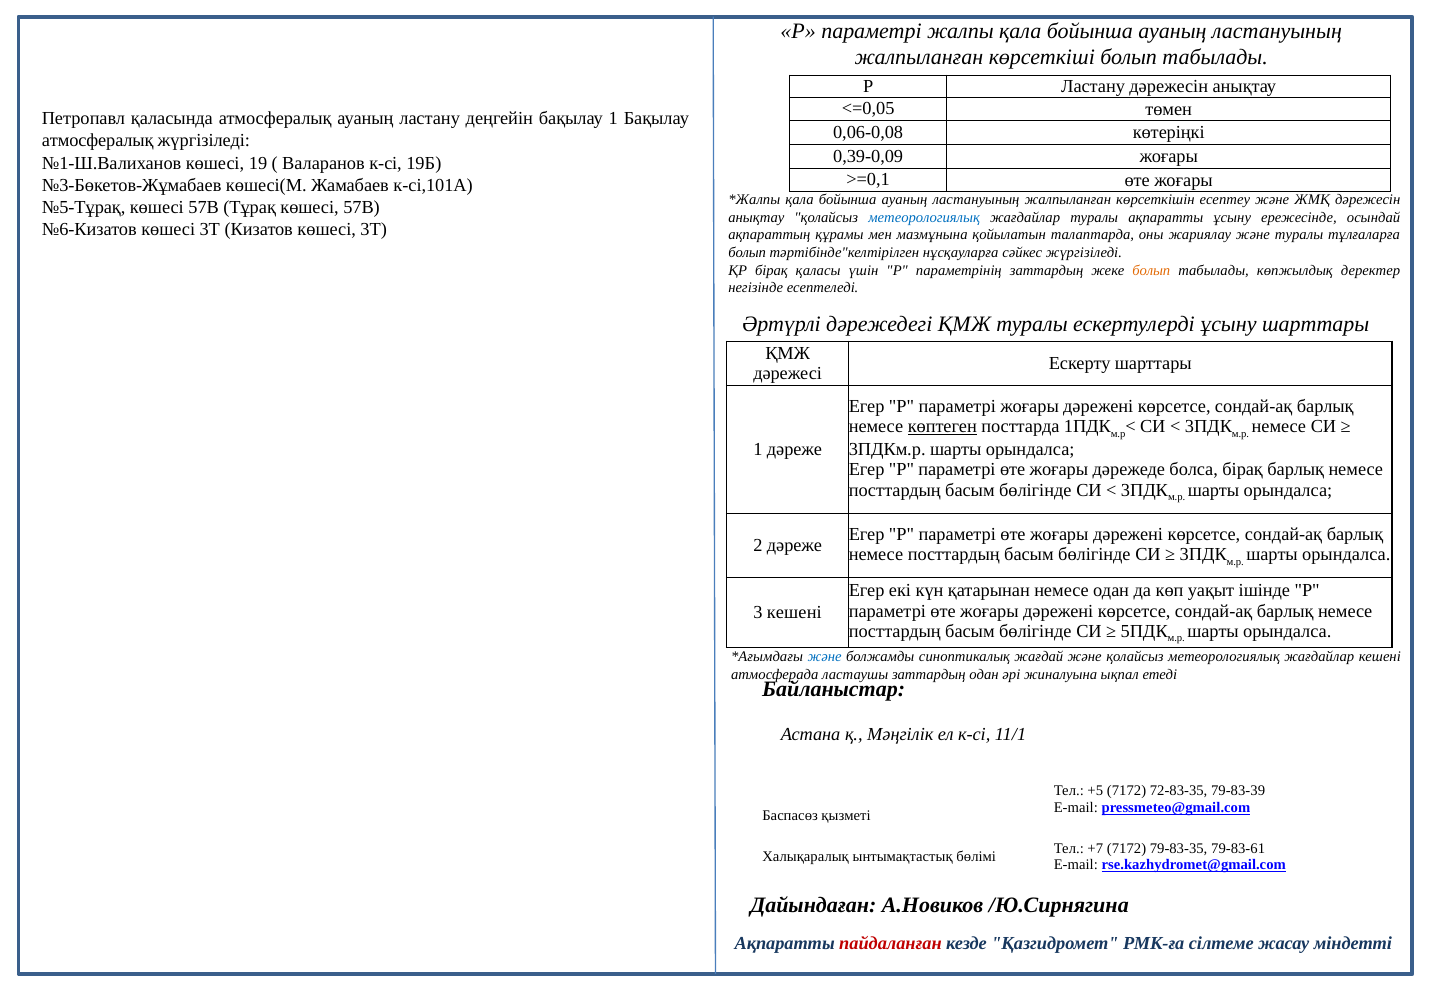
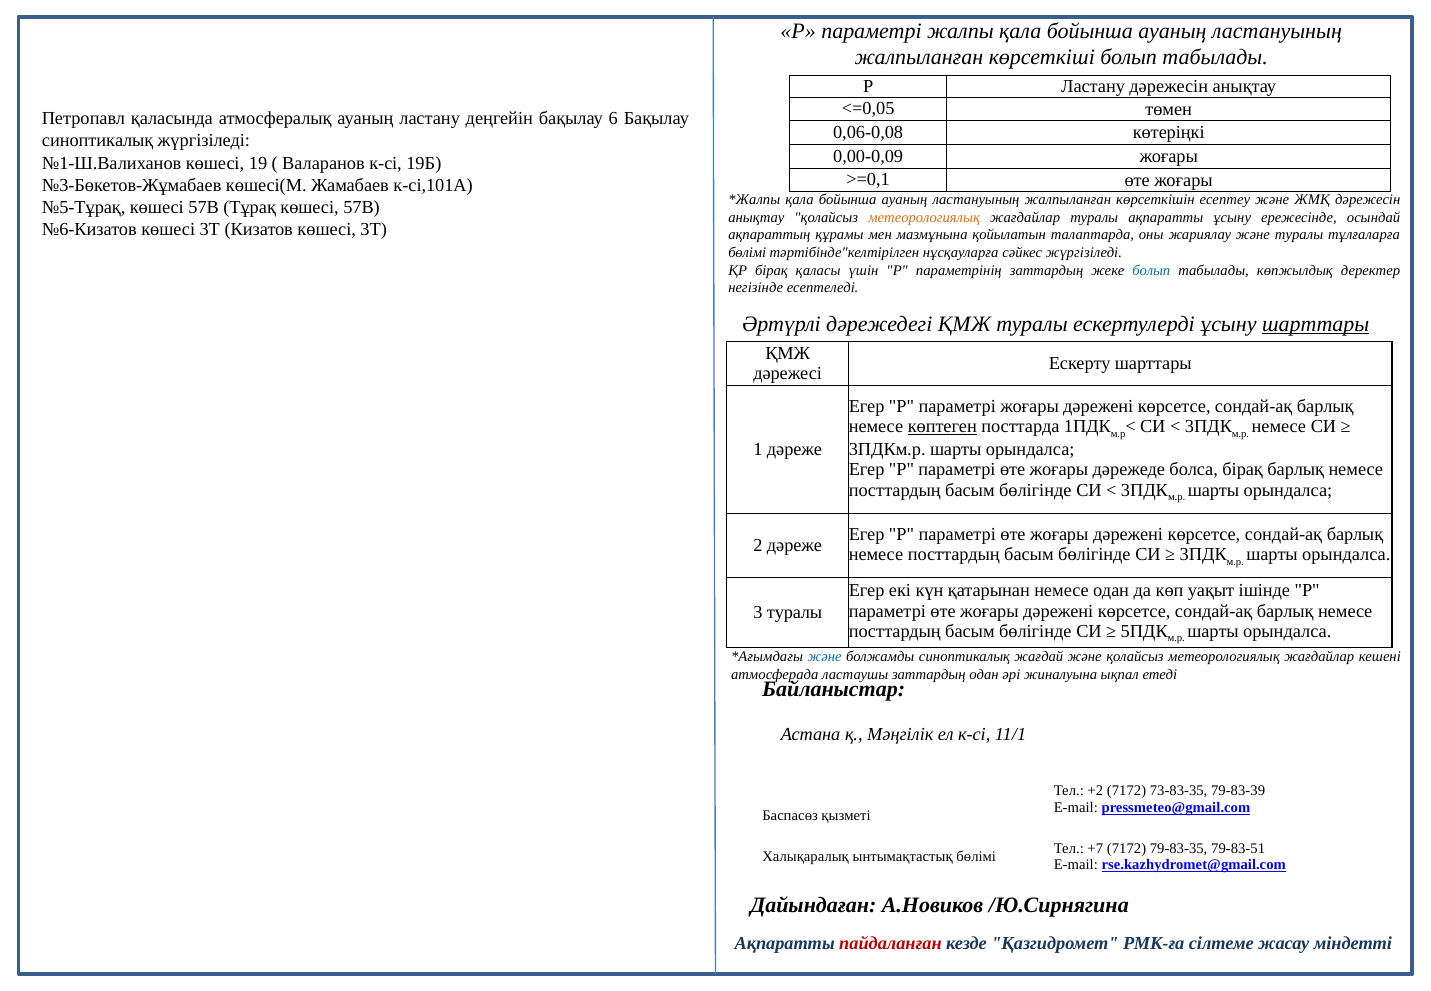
бақылау 1: 1 -> 6 (613, 119)
атмосфералық: атмосфералық -> синоптикалық (98, 141)
0,39-0,09: 0,39-0,09 -> 0,00-0,09 (868, 156)
метеорологиялық colour: blue -> orange (924, 217)
болып: болып -> бөлімі (747, 253)
болып colour: orange -> blue (1151, 270)
шарттары underline: none -> present (1316, 324)
3 кешені: кешені -> туралы (794, 612)
+5: +5 -> +2 (1095, 791)
72-83-35: 72-83-35 -> 73-83-35 (1179, 791)
79-83-61: 79-83-61 -> 79-83-51 (1238, 848)
